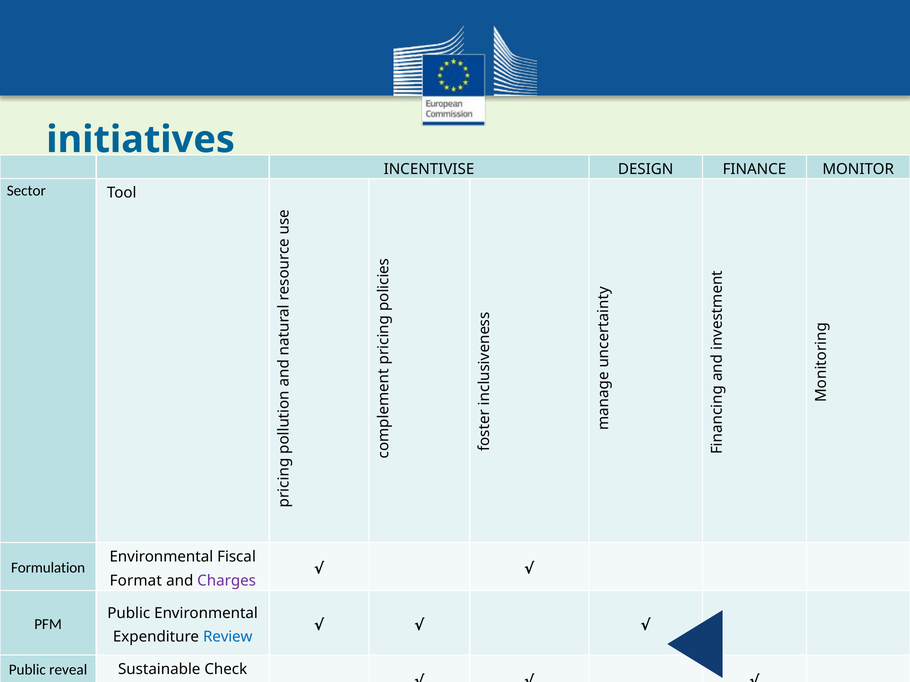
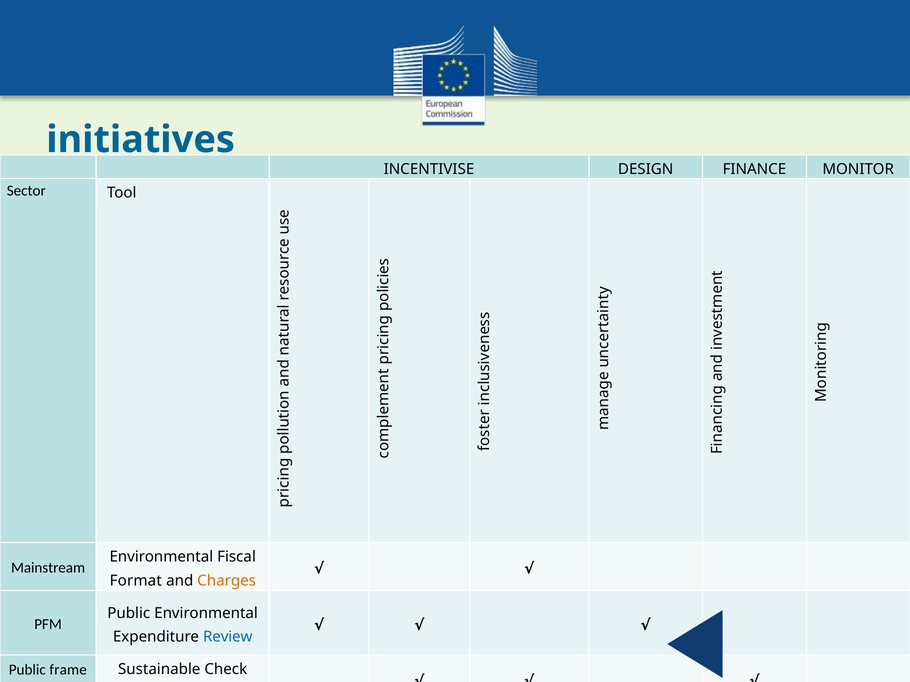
Formulation: Formulation -> Mainstream (48, 568)
Charges colour: purple -> orange (227, 581)
reveal: reveal -> frame (68, 670)
